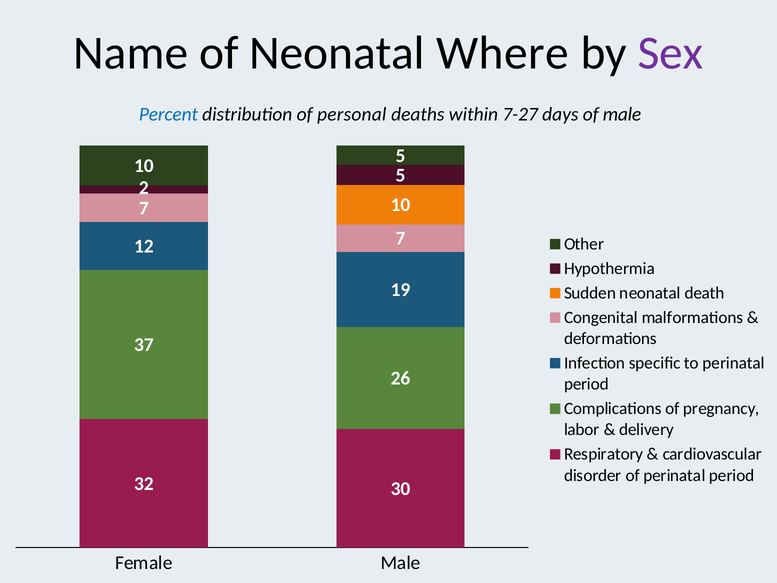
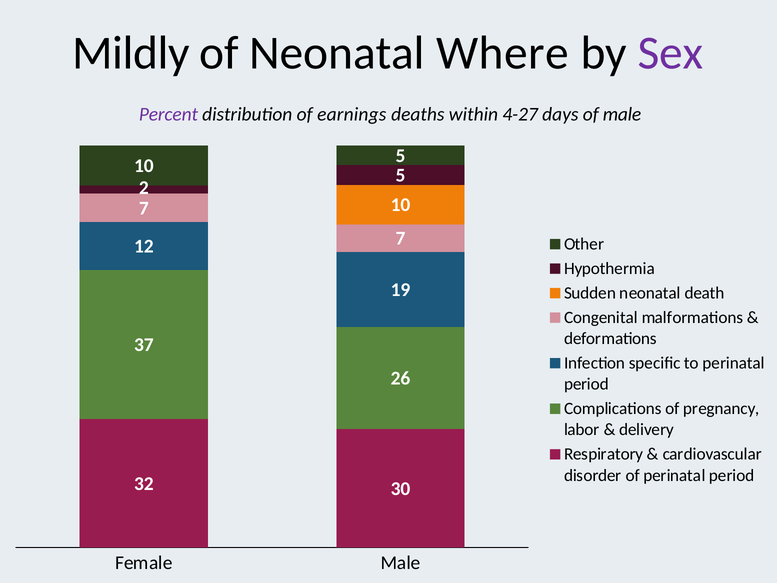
Name: Name -> Mildly (131, 53)
Percent colour: blue -> purple (168, 114)
personal: personal -> earnings (352, 114)
7-27: 7-27 -> 4-27 (520, 114)
